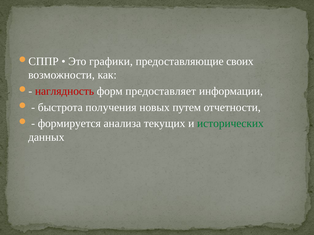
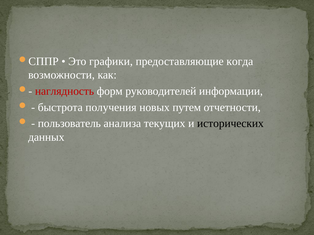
своих: своих -> когда (240, 61)
предоставляет: предоставляет -> руководителей (161, 91)
формируется: формируется -> пользователь (69, 124)
исторических colour: green -> black (230, 124)
